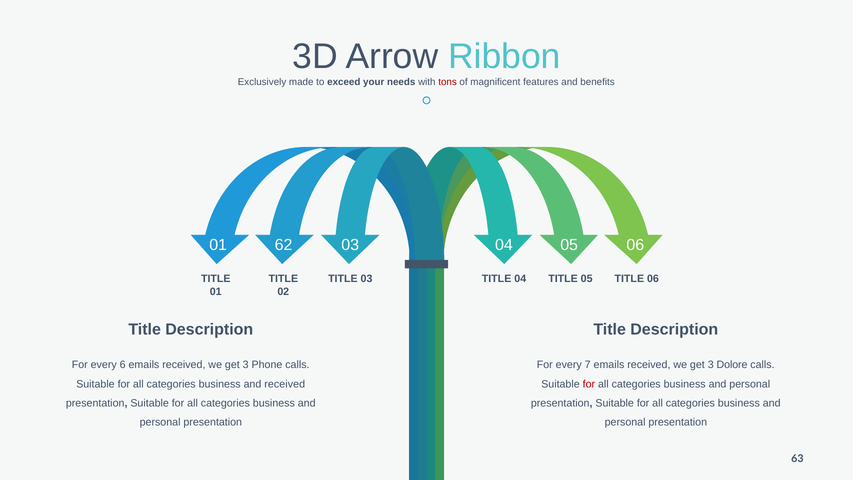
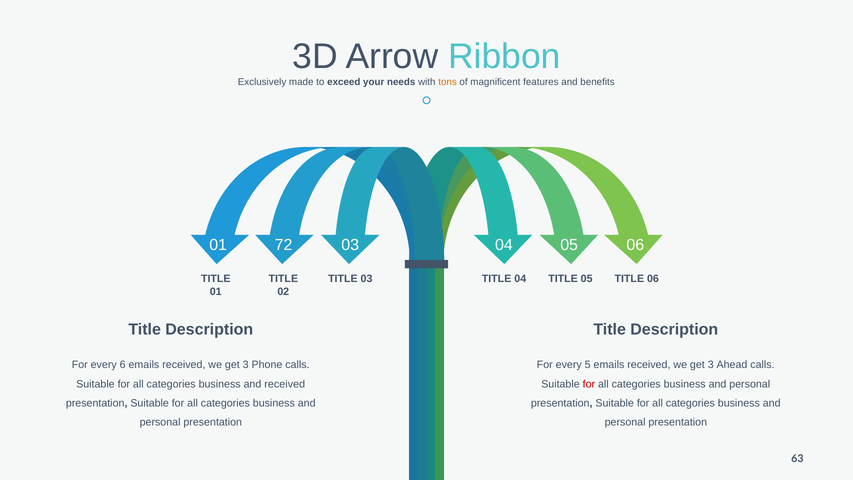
tons colour: red -> orange (448, 82)
62: 62 -> 72 (284, 245)
7: 7 -> 5 (588, 365)
Dolore: Dolore -> Ahead (732, 365)
